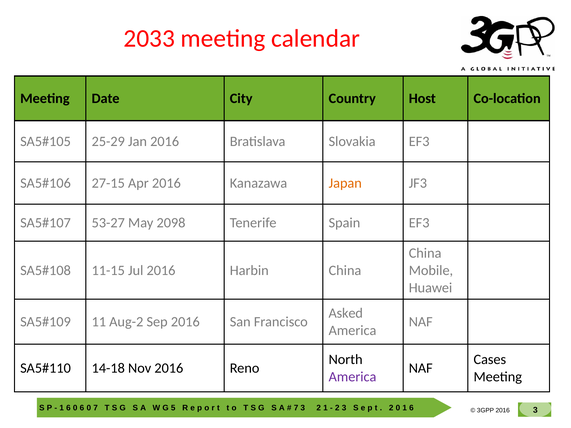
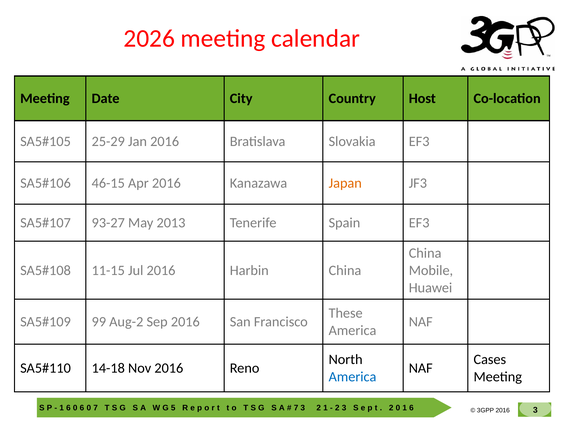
2033: 2033 -> 2026 (149, 39)
27-15: 27-15 -> 46-15 (108, 183)
53-27: 53-27 -> 93-27 (108, 223)
2098: 2098 -> 2013 (171, 223)
Asked: Asked -> These (346, 313)
11: 11 -> 99 (99, 322)
America colour: purple -> blue (353, 377)
